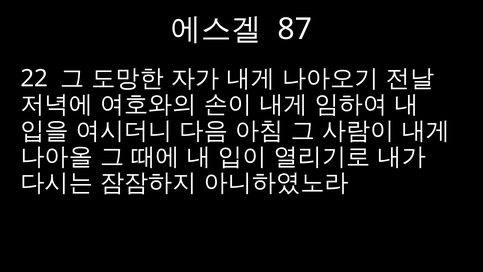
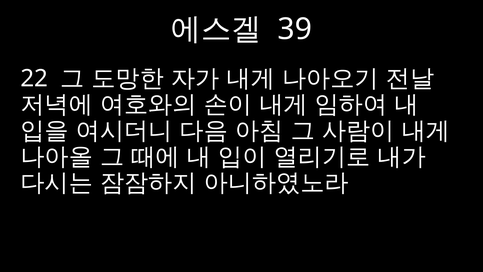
87: 87 -> 39 (295, 29)
